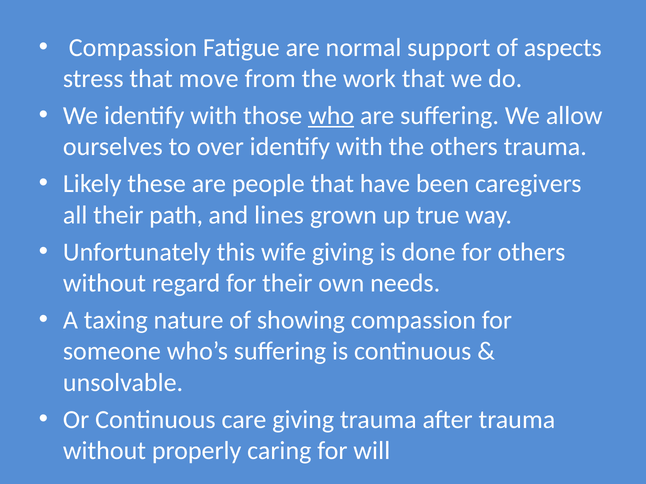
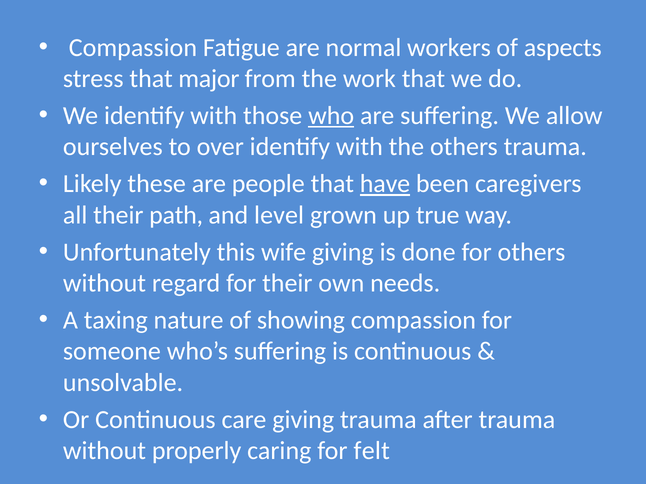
support: support -> workers (449, 48)
move: move -> major (209, 79)
have underline: none -> present (385, 184)
lines: lines -> level (279, 215)
will: will -> felt (372, 451)
